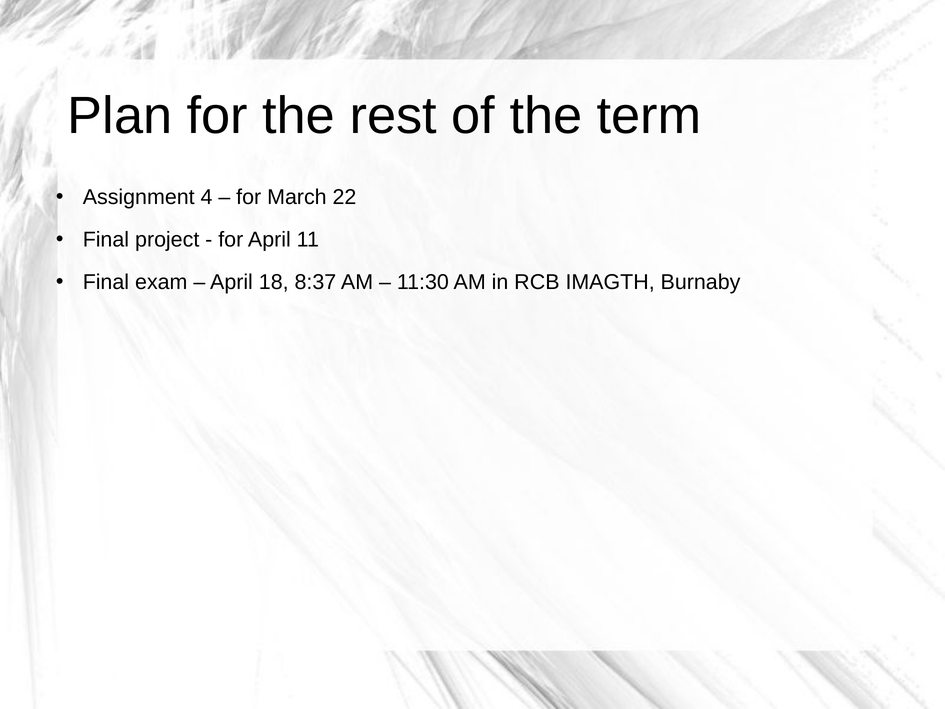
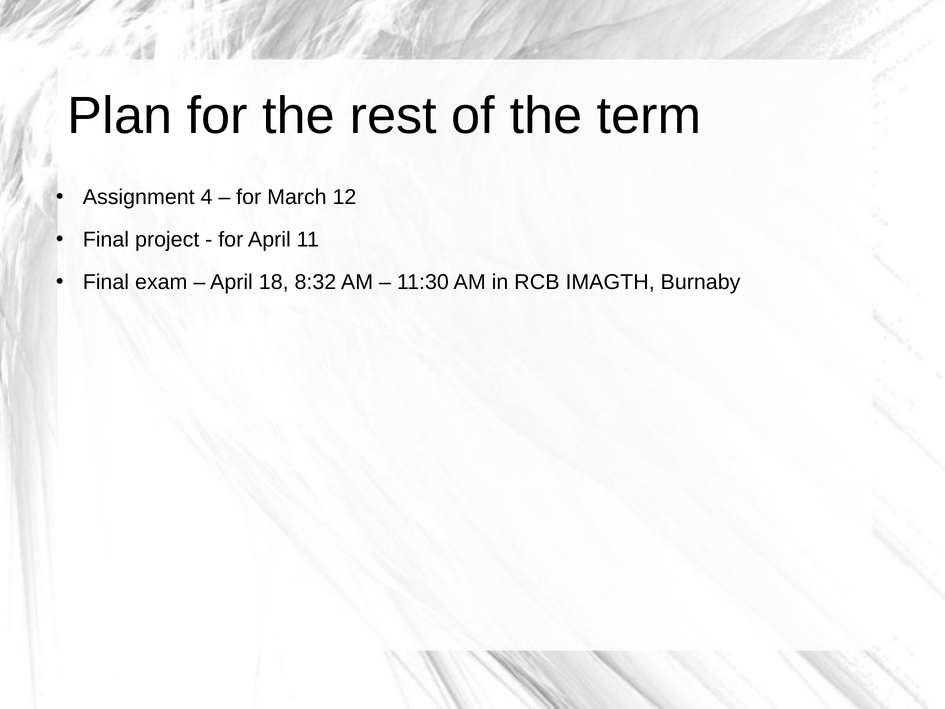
22: 22 -> 12 (344, 197)
8:37: 8:37 -> 8:32 (315, 282)
